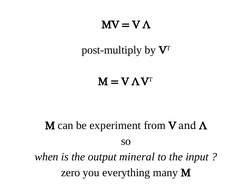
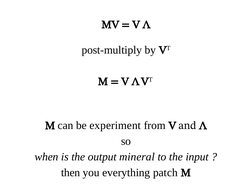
zero: zero -> then (71, 173)
many: many -> patch (165, 173)
